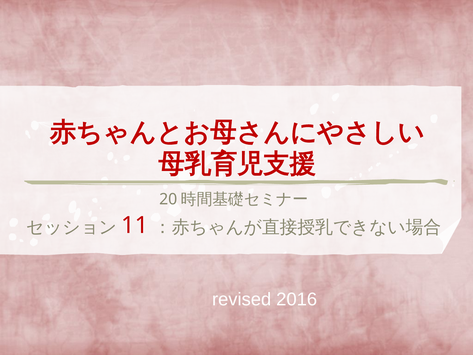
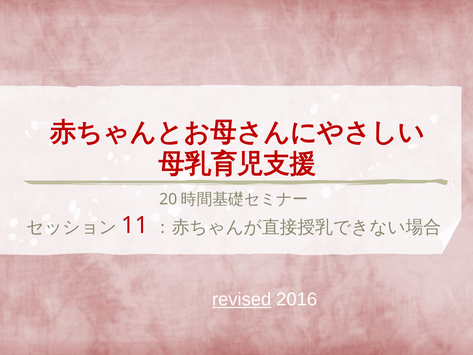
revised underline: none -> present (242, 299)
